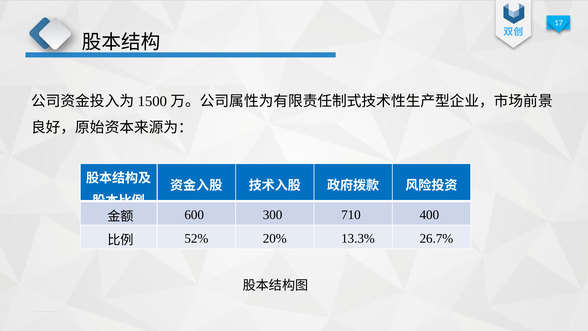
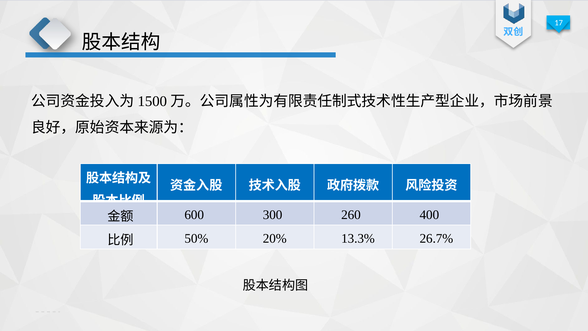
710: 710 -> 260 (351, 215)
52%: 52% -> 50% (196, 238)
